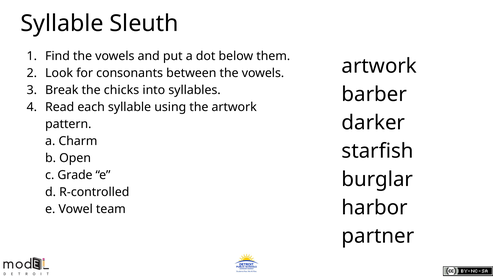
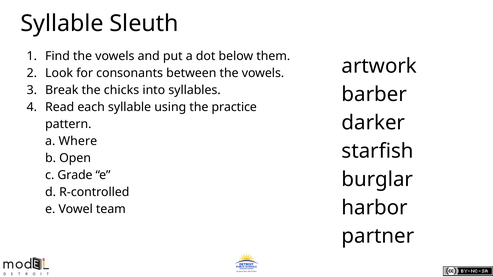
the artwork: artwork -> practice (234, 107)
Charm: Charm -> Where (78, 141)
